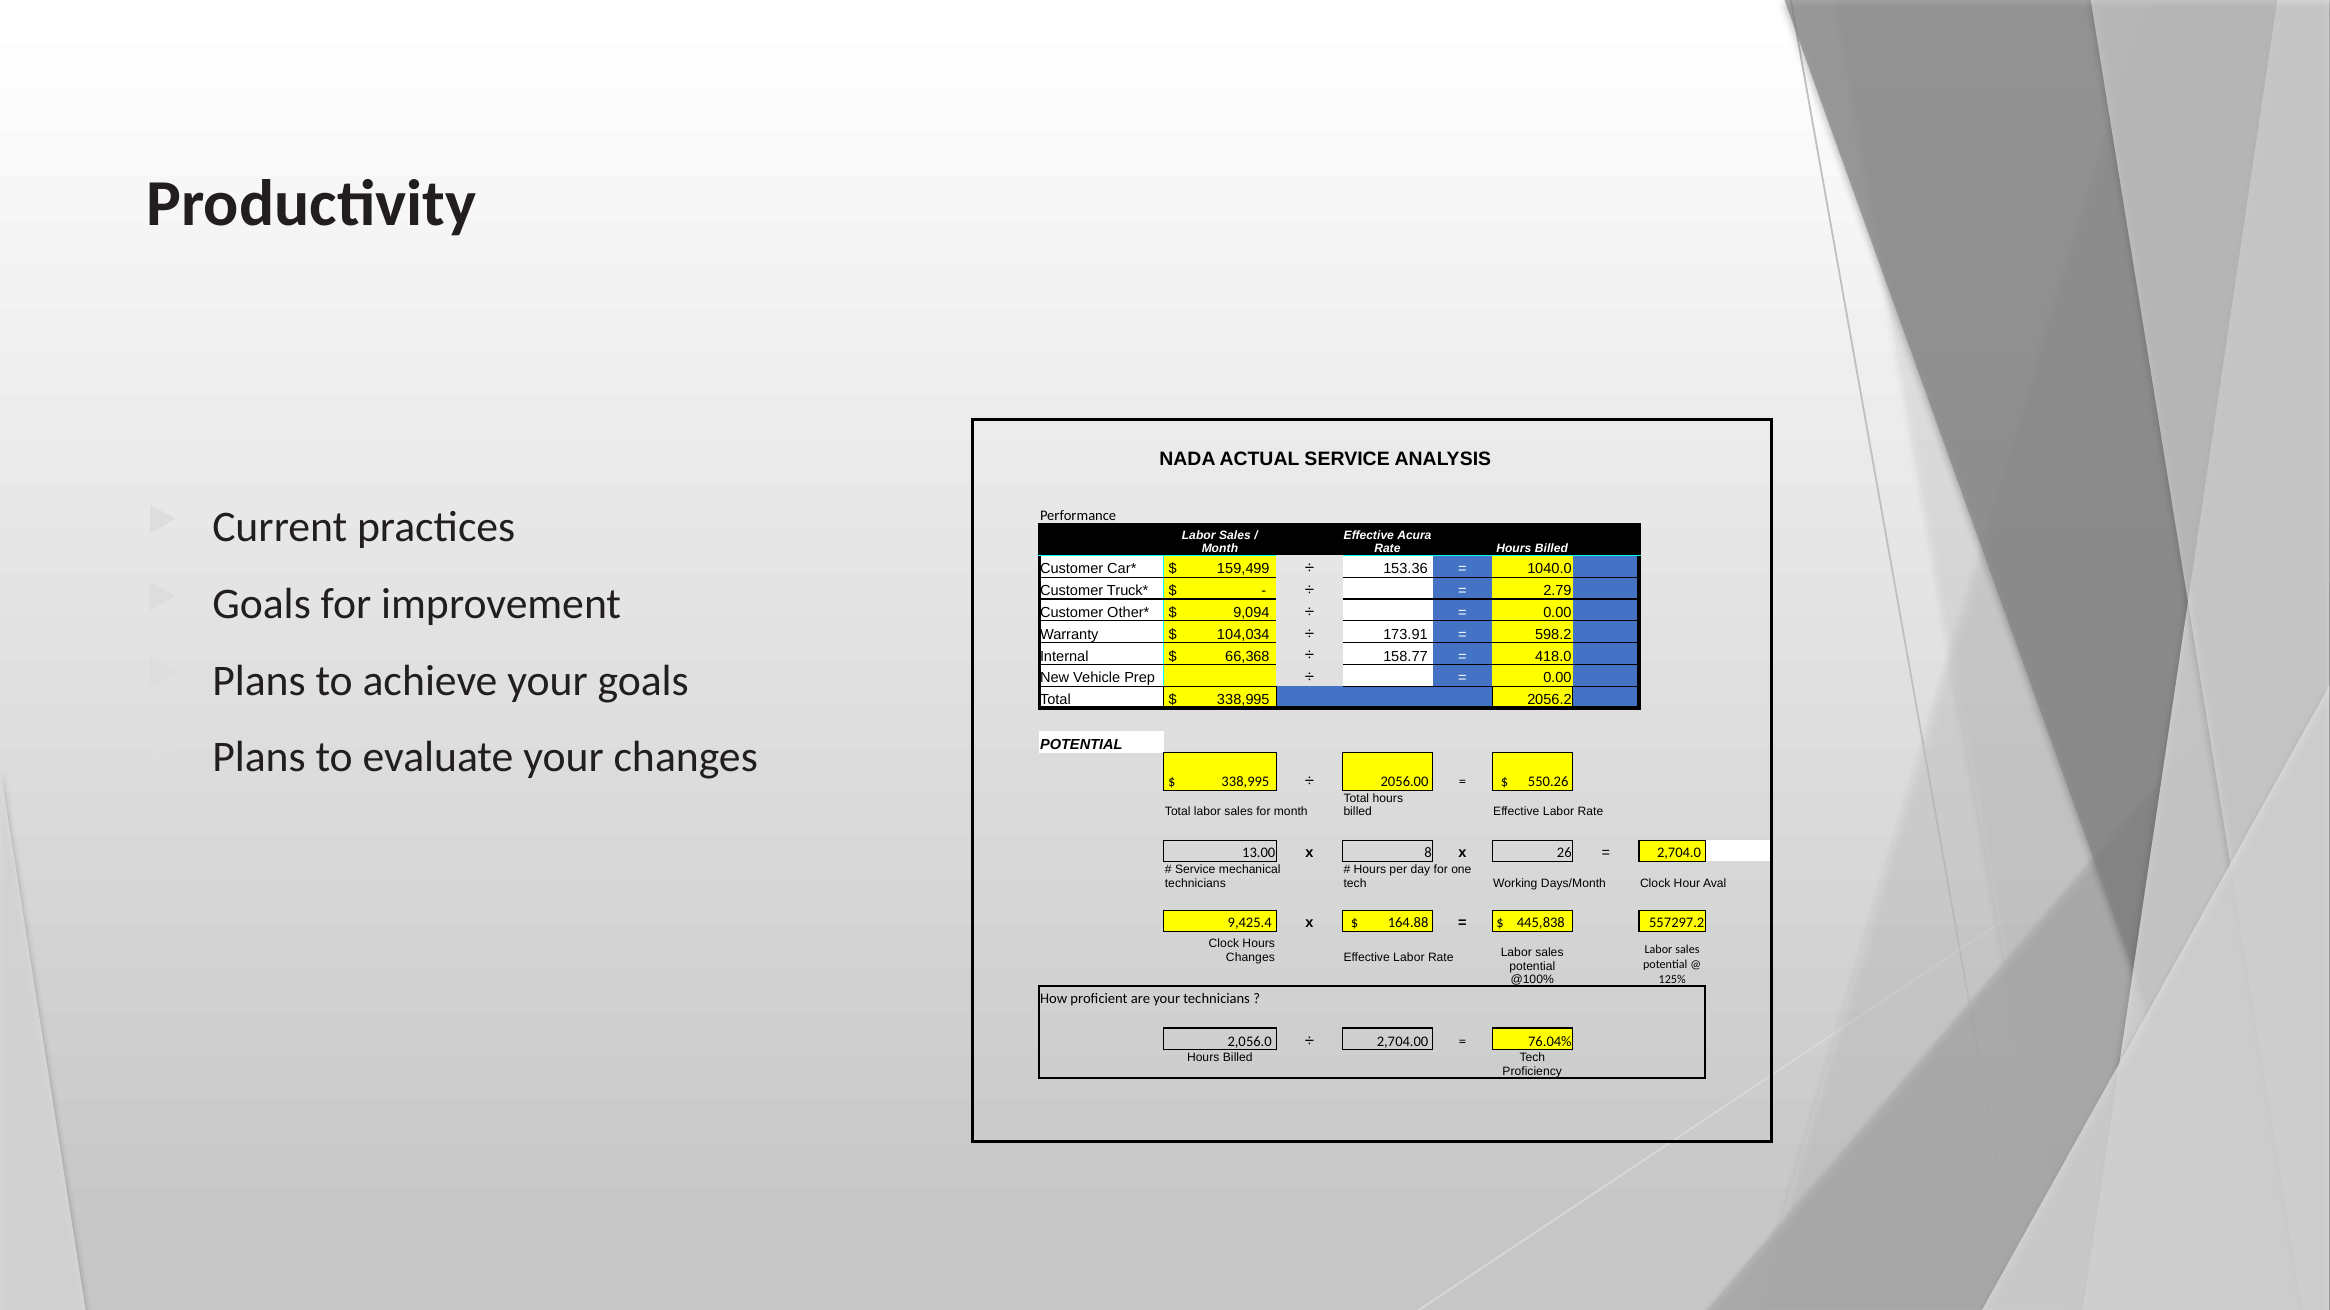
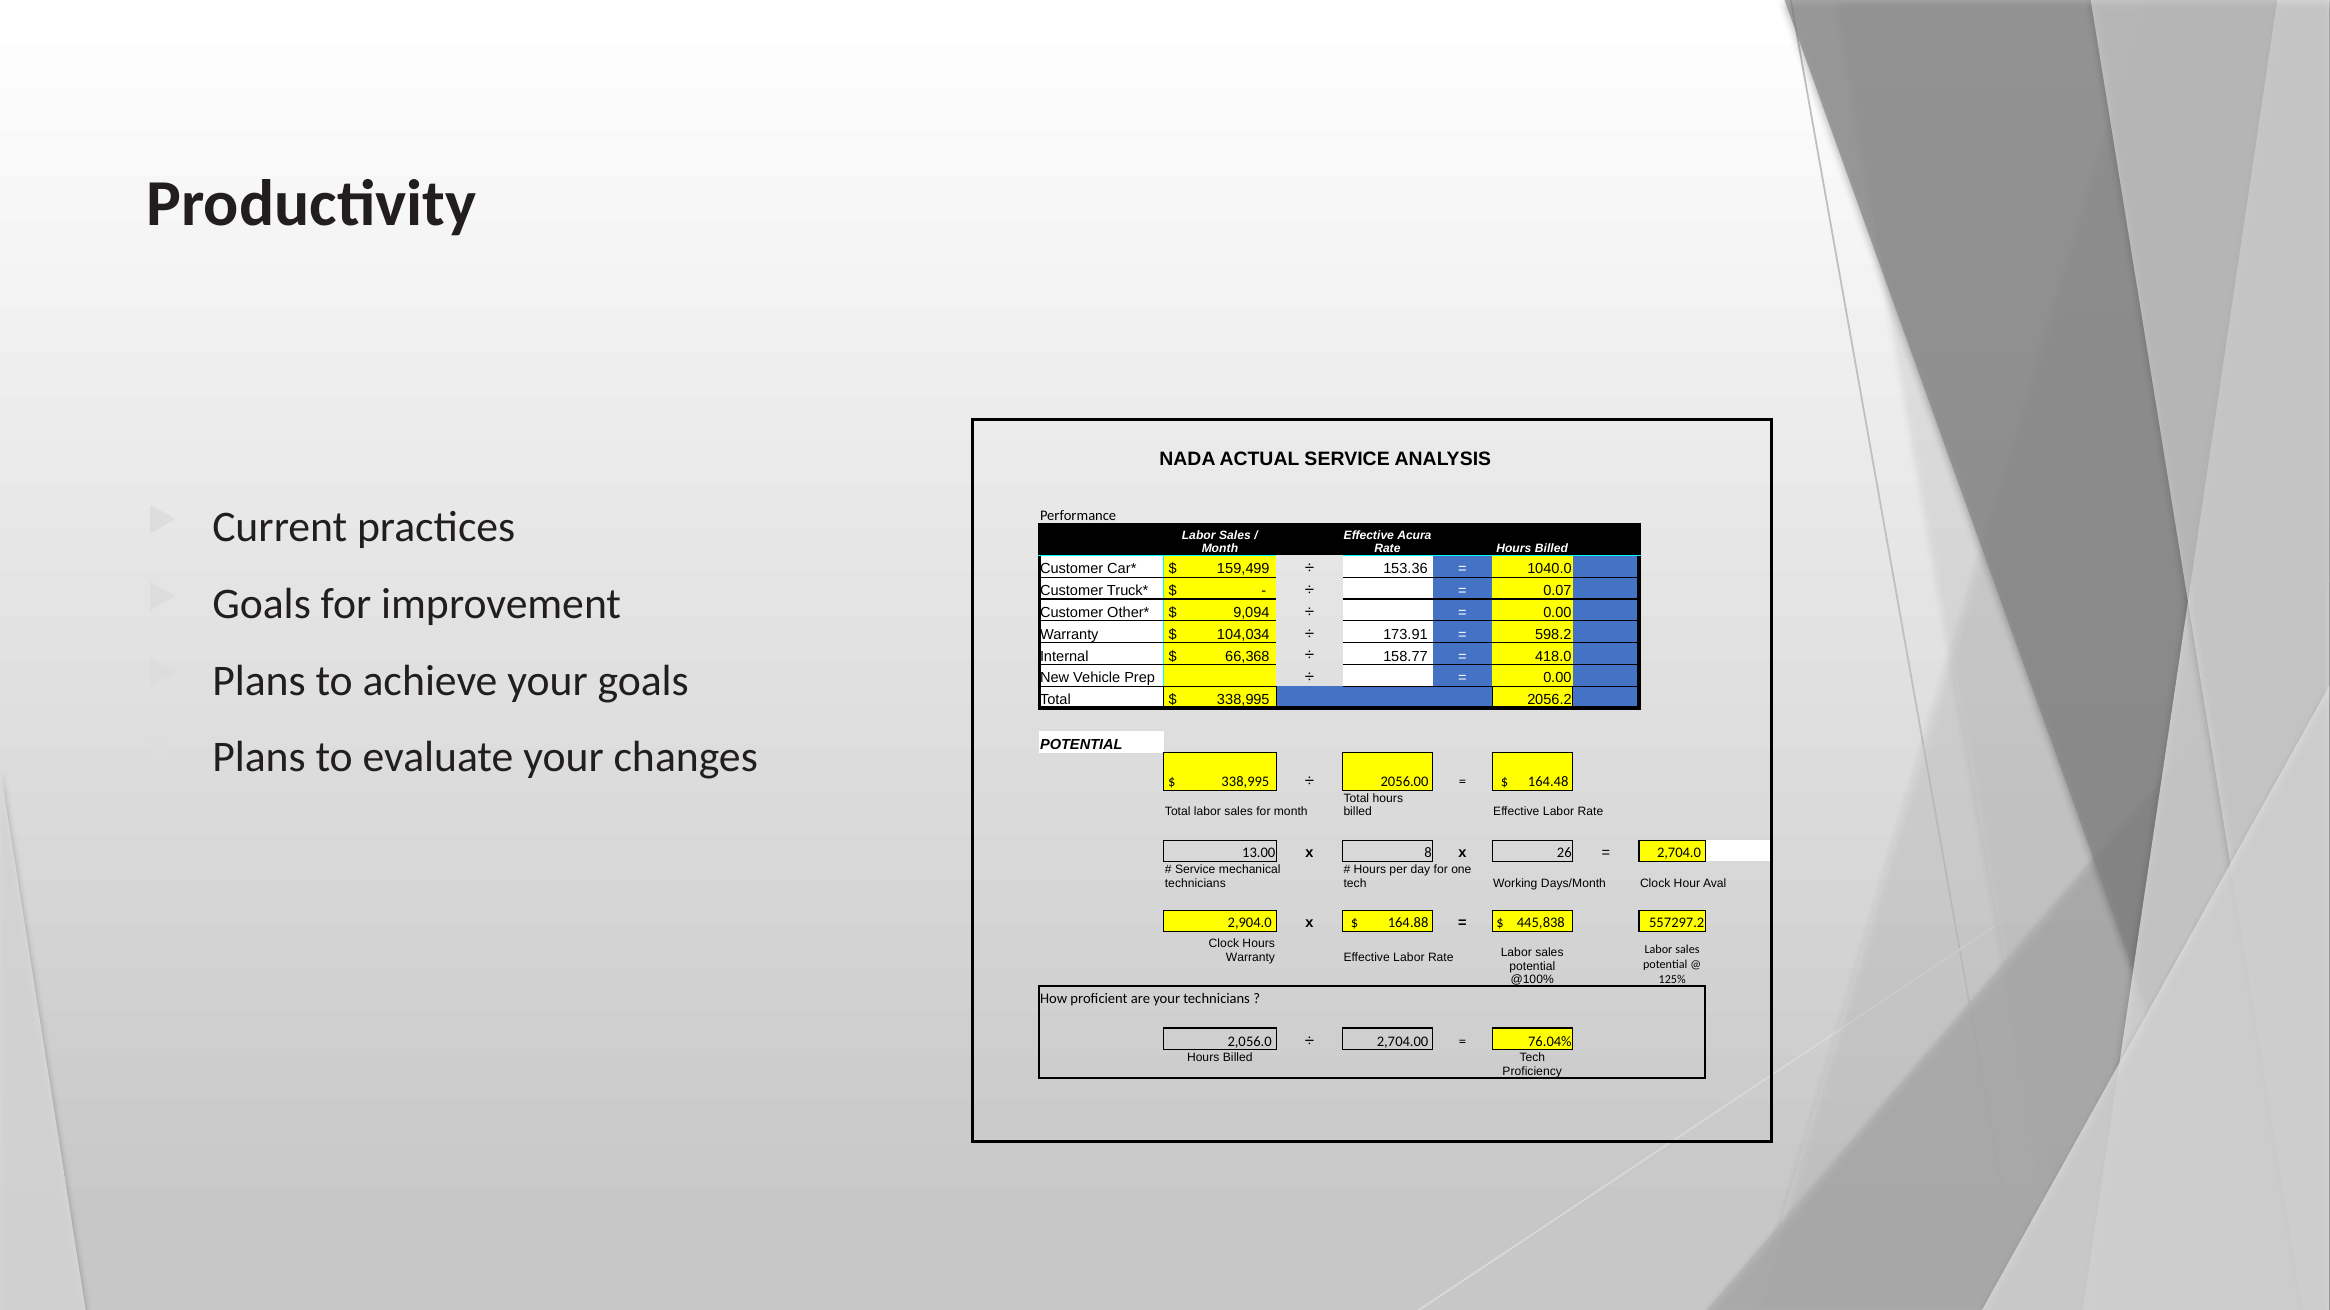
2.79: 2.79 -> 0.07 (1557, 591)
550.26: 550.26 -> 164.48 (1548, 782)
9,425.4: 9,425.4 -> 2,904.0 (1250, 923)
Changes: Changes -> Warranty (1250, 957)
